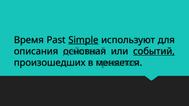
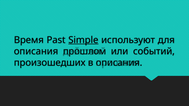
основная: основная -> прошлом (85, 51)
событий underline: present -> none (154, 51)
в меняется: меняется -> описания (119, 63)
